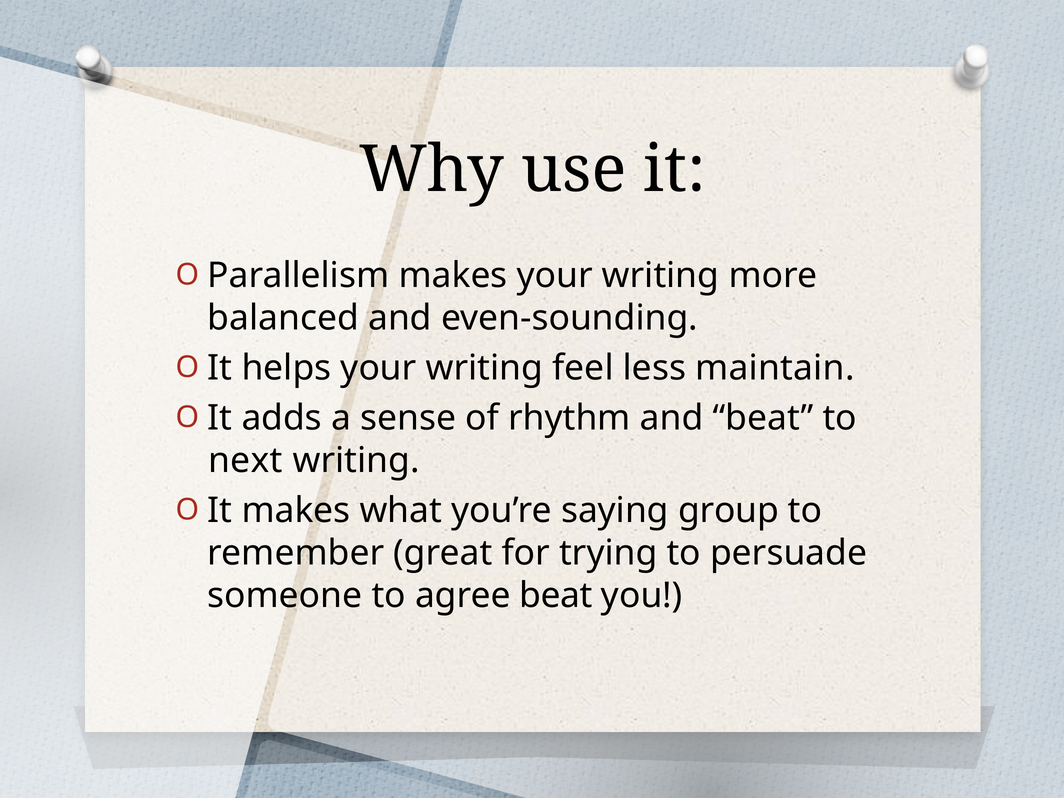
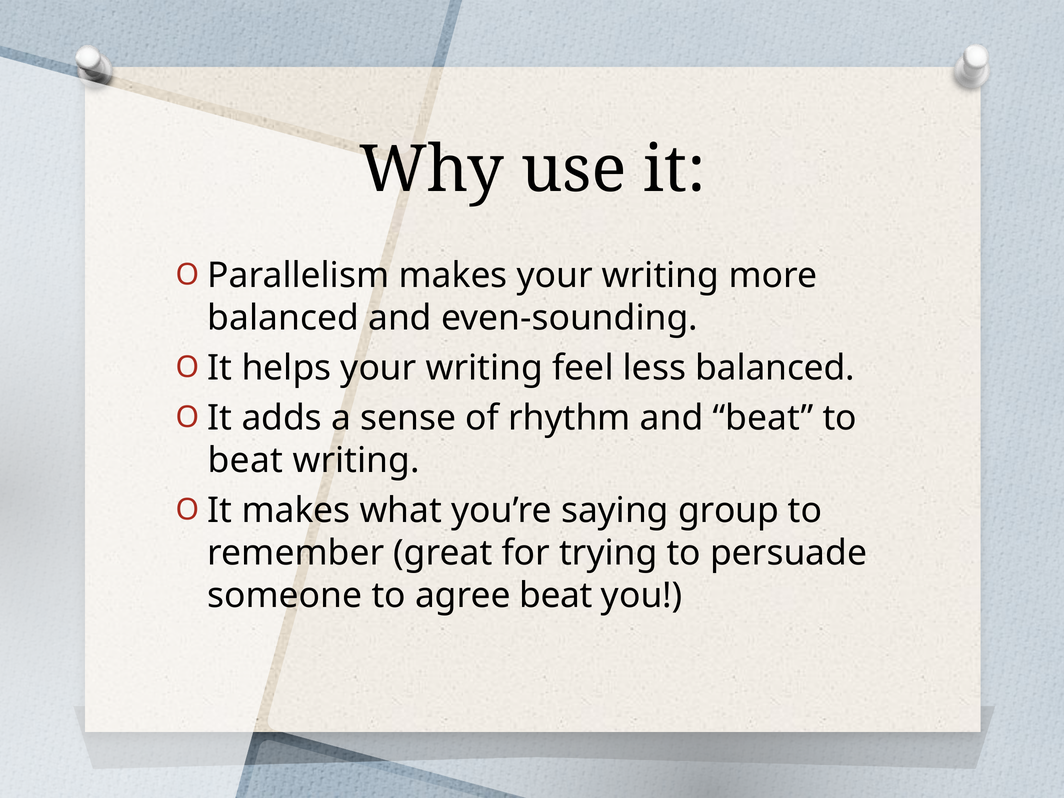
less maintain: maintain -> balanced (775, 368)
next: next -> beat (245, 461)
